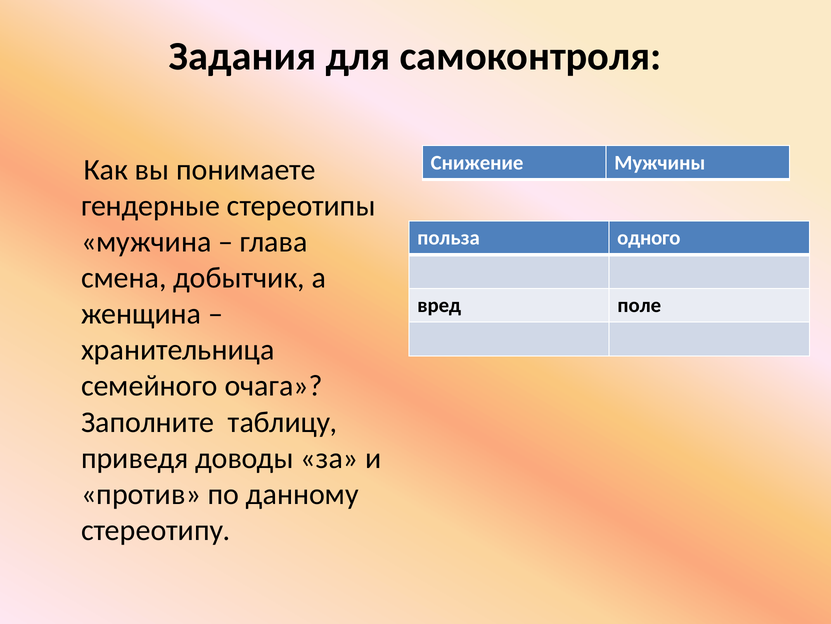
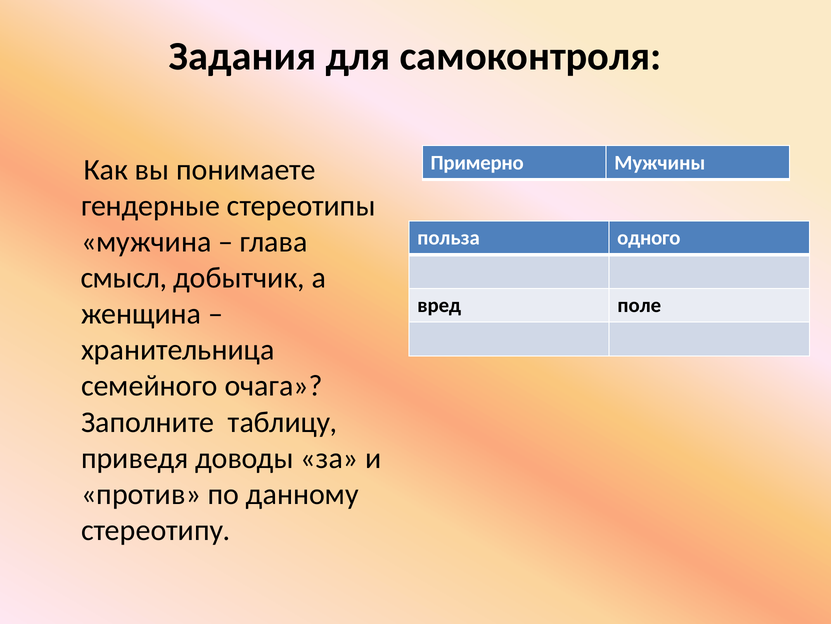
Снижение: Снижение -> Примерно (477, 163)
смена: смена -> смысл (124, 278)
